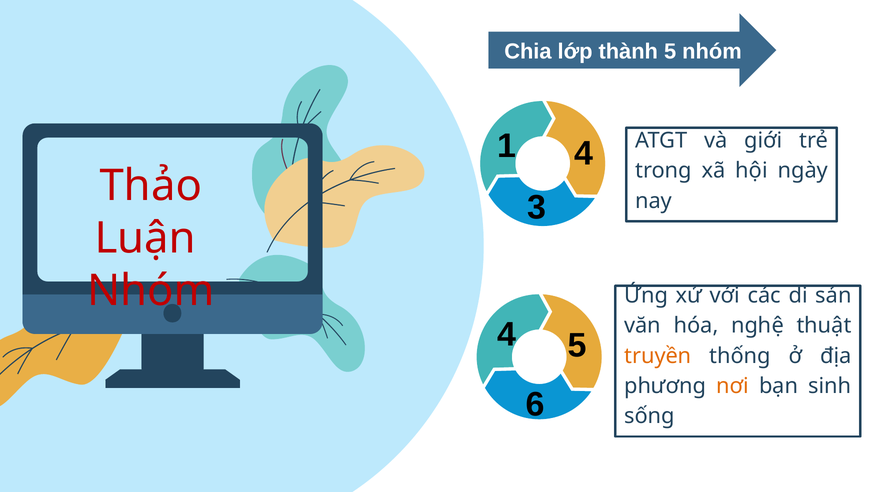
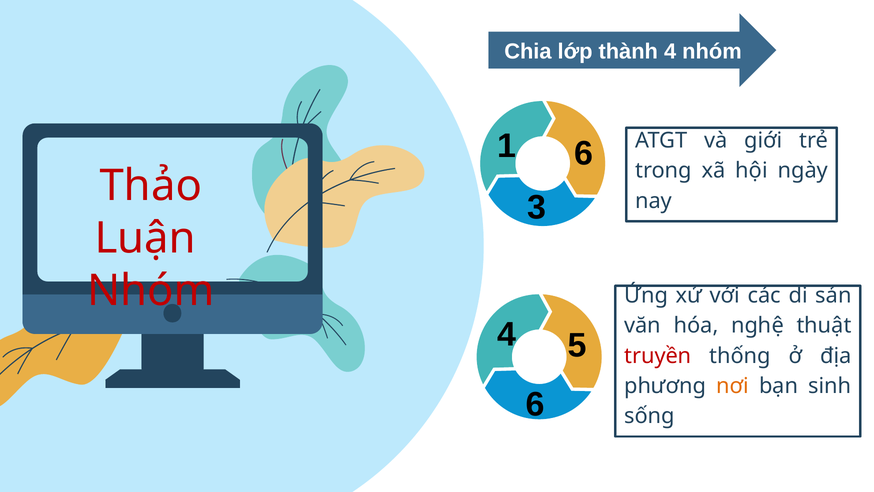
thành 5: 5 -> 4 (670, 52)
1 4: 4 -> 6 (584, 154)
truyền colour: orange -> red (658, 356)
